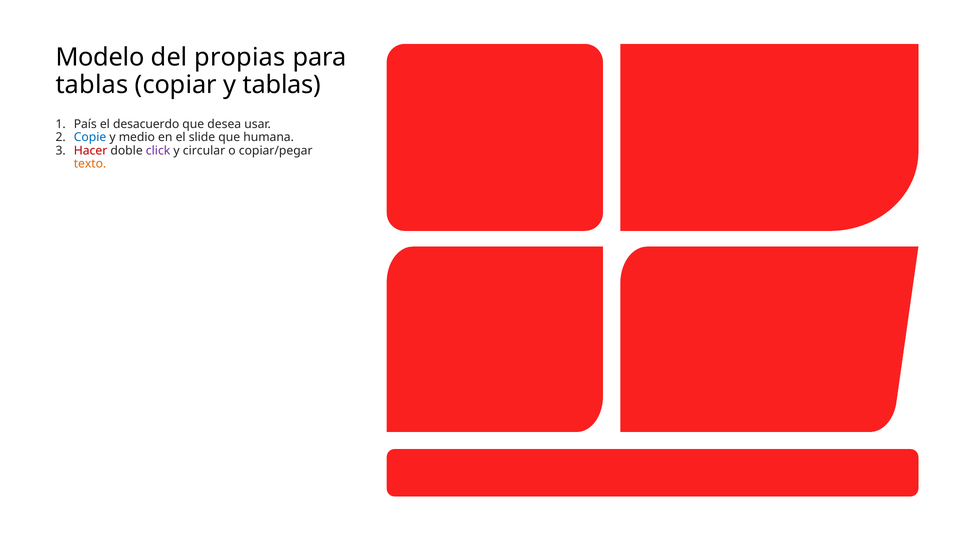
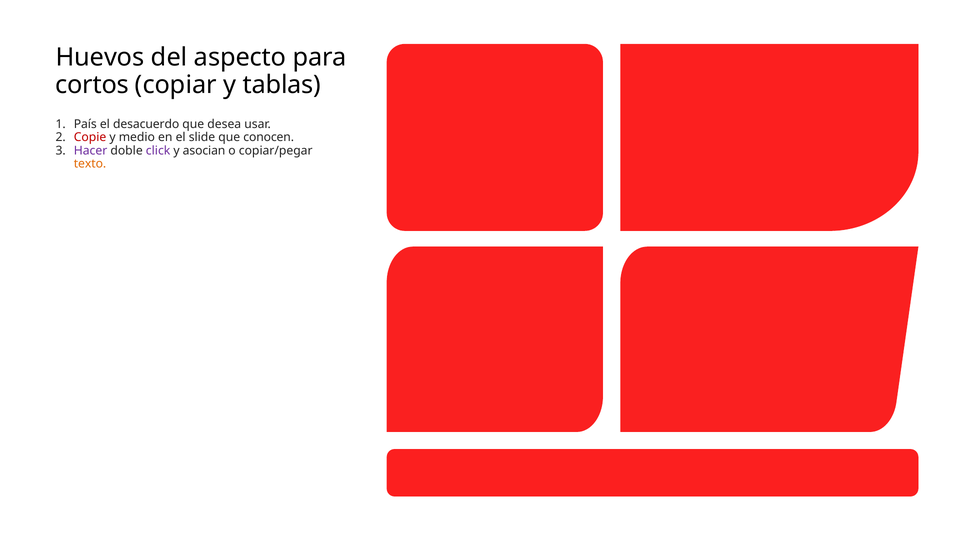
Modelo: Modelo -> Huevos (100, 57)
propias: propias -> aspecto (240, 57)
tablas: tablas -> cortos (92, 85)
Copie colour: blue -> red (90, 137)
humana: humana -> conocen (269, 137)
Hacer colour: red -> purple (91, 150)
circular: circular -> asocian (204, 150)
